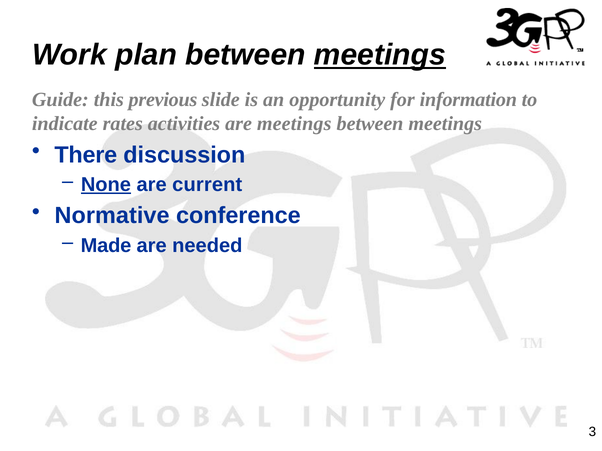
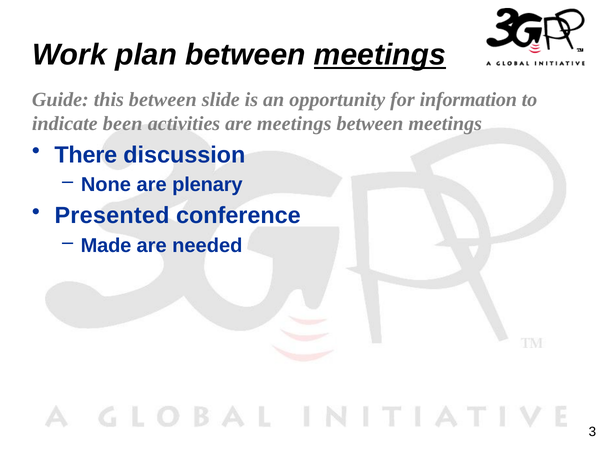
this previous: previous -> between (163, 100)
rates: rates -> been (123, 124)
None underline: present -> none (106, 185)
current: current -> plenary (207, 185)
Normative: Normative -> Presented (112, 216)
